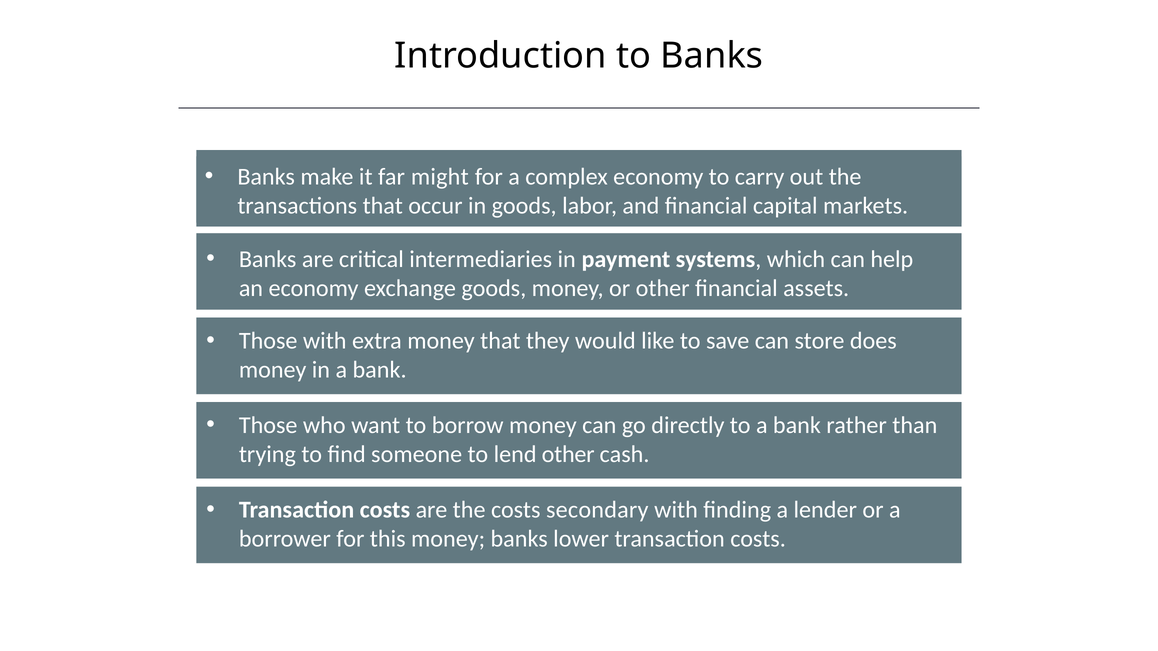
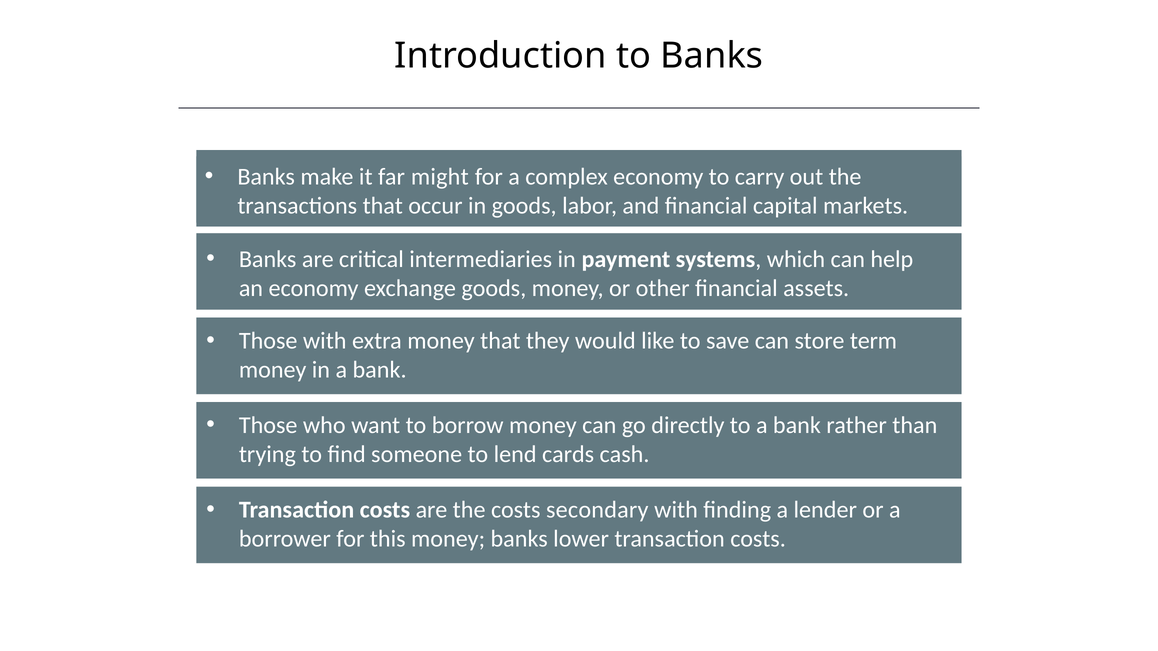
does: does -> term (873, 341)
lend other: other -> cards (568, 455)
